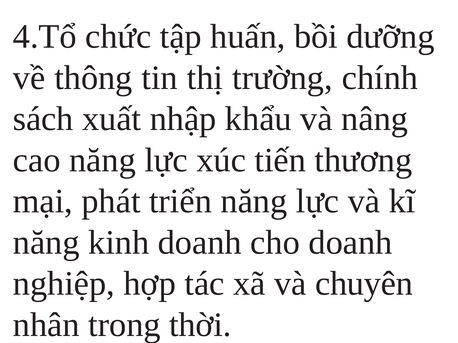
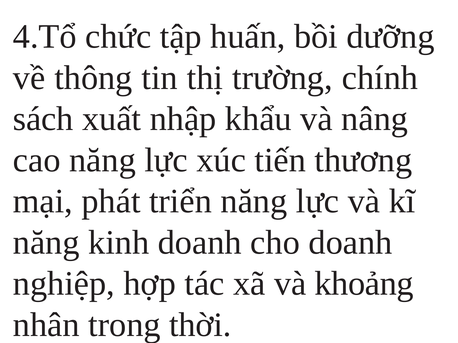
chuyên: chuyên -> khoảng (364, 284)
